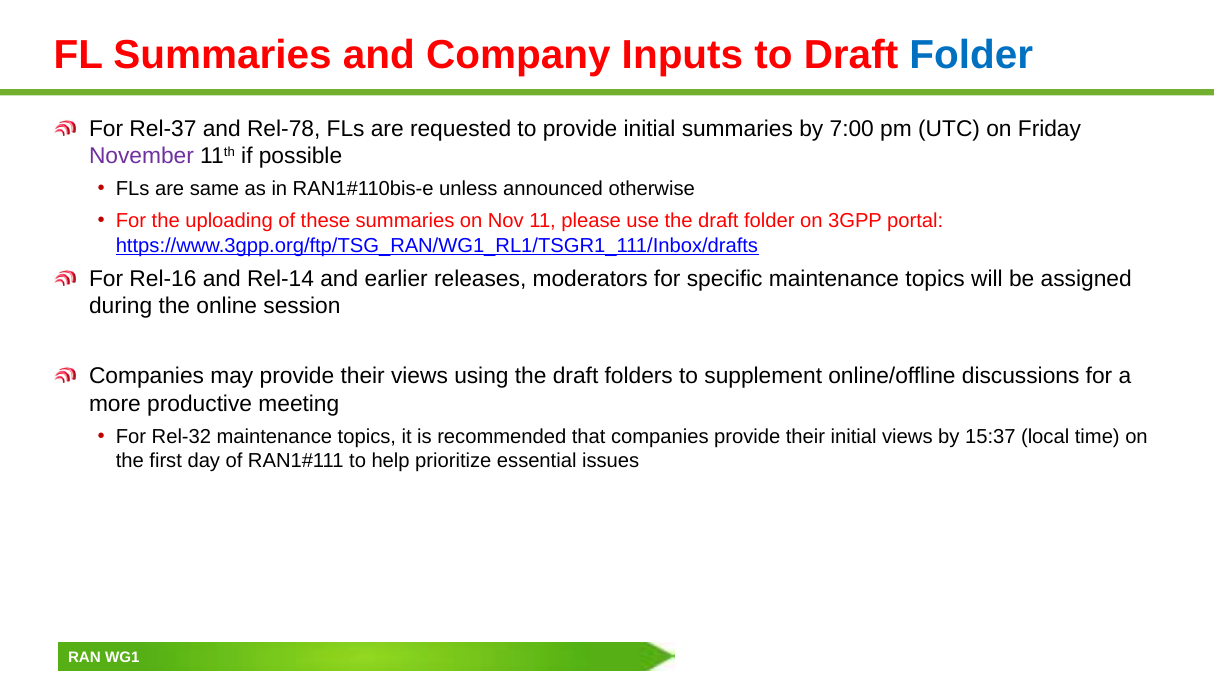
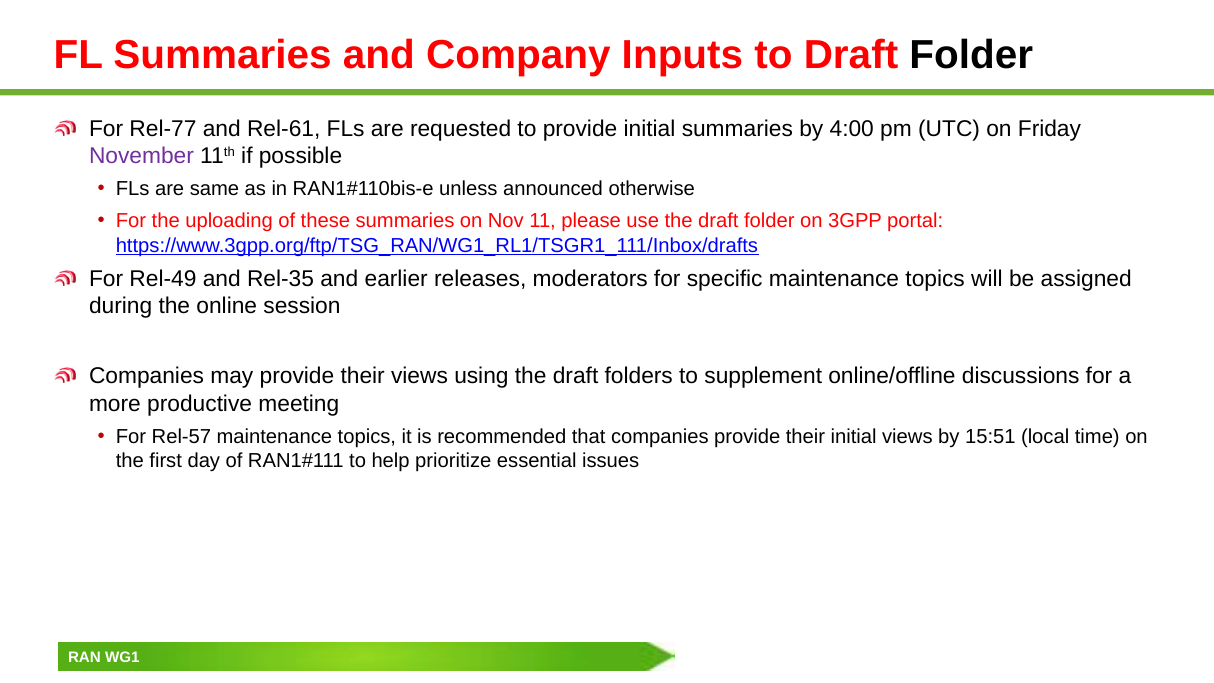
Folder colour: blue -> black (971, 56)
Rel-37: Rel-37 -> Rel-77 (163, 129)
Rel-78: Rel-78 -> Rel-61 (284, 129)
7:00: 7:00 -> 4:00 (852, 129)
Rel-16: Rel-16 -> Rel-49 (163, 279)
Rel-14: Rel-14 -> Rel-35 (281, 279)
Rel-32: Rel-32 -> Rel-57 (181, 437)
15:37: 15:37 -> 15:51 (990, 437)
